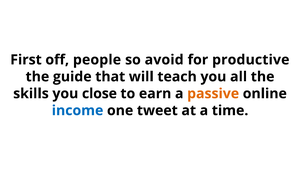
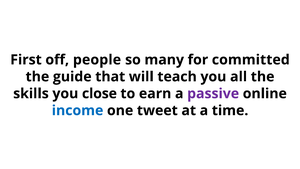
avoid: avoid -> many (164, 60)
productive: productive -> committed (251, 60)
passive colour: orange -> purple (213, 93)
